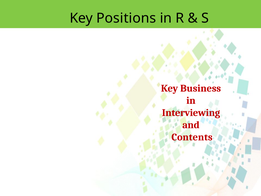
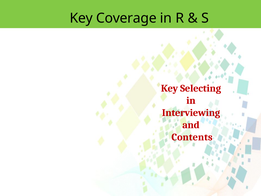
Positions: Positions -> Coverage (126, 18)
Business: Business -> Selecting (201, 88)
